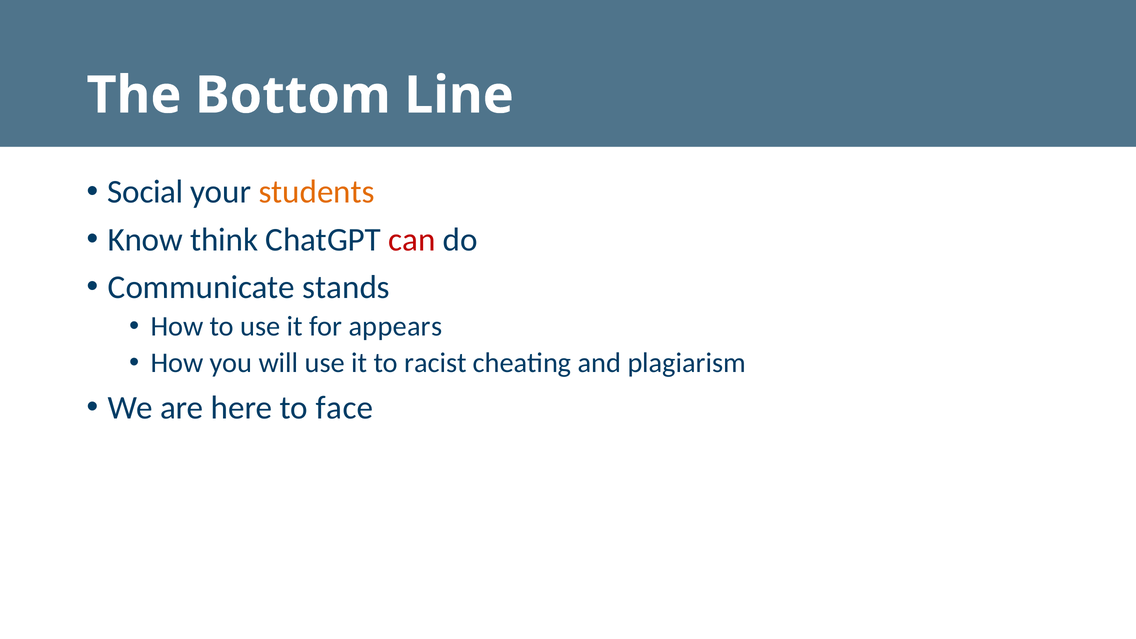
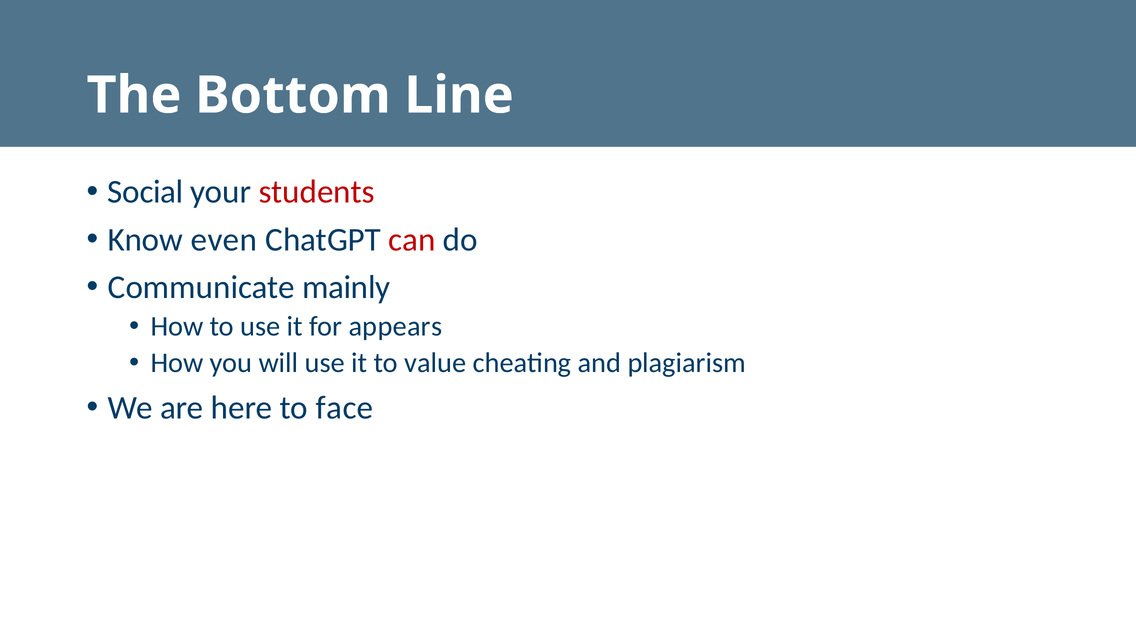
students colour: orange -> red (317, 192)
think: think -> even (224, 240)
stands: stands -> mainly (346, 287)
racist: racist -> value (435, 363)
